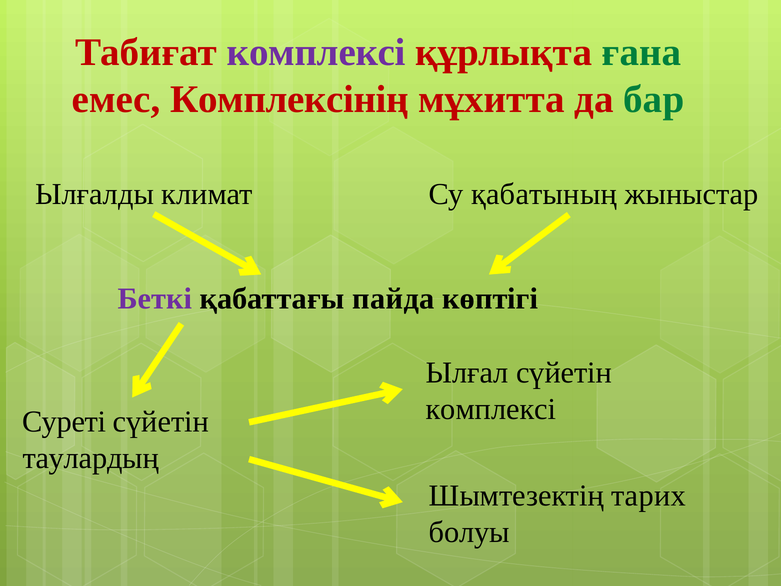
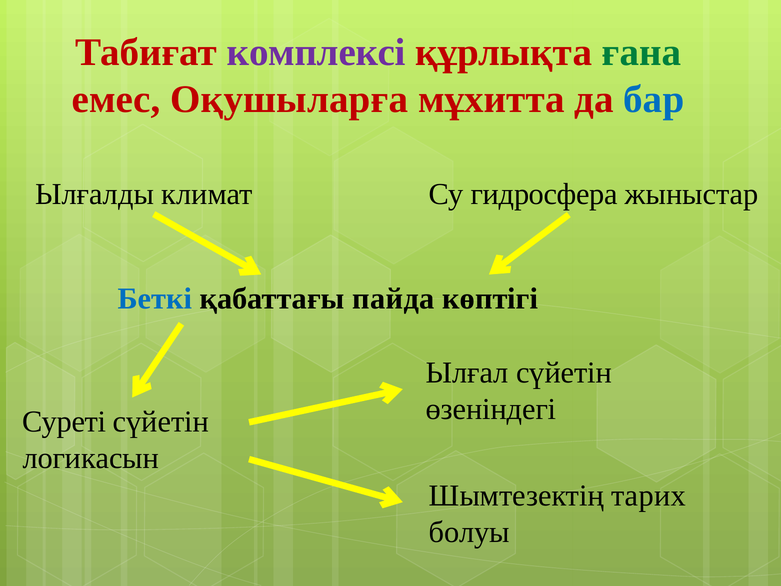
Комплексінің: Комплексінің -> Оқушыларға (289, 99)
бар colour: green -> blue (654, 99)
қабатының: қабатының -> гидросфера (544, 194)
Беткі colour: purple -> blue (155, 299)
комплексі: комплексі -> өзеніндегі (491, 409)
таулардың: таулардың -> логикасын (91, 458)
